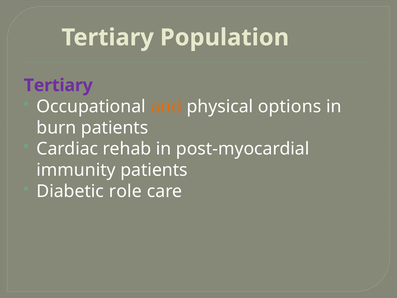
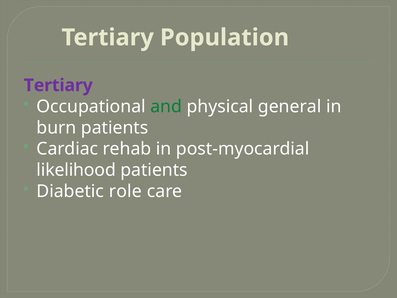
and colour: orange -> green (166, 106)
options: options -> general (290, 106)
immunity: immunity -> likelihood (76, 170)
